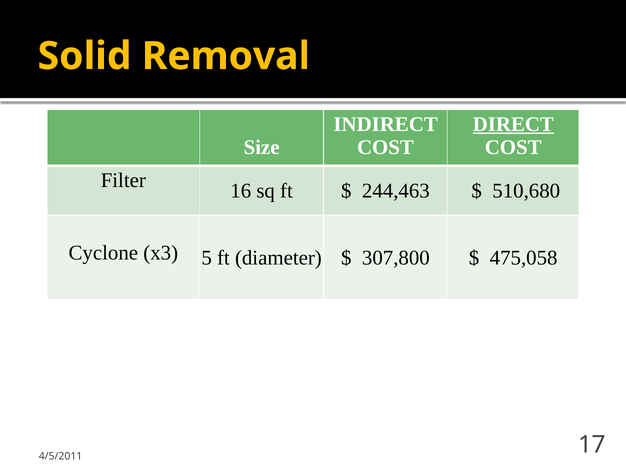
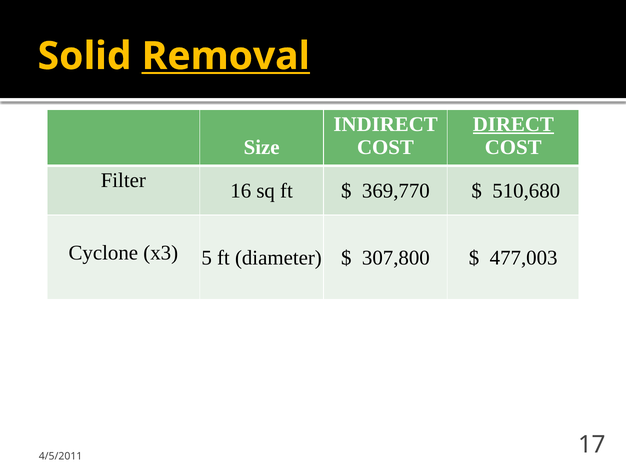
Removal underline: none -> present (226, 56)
244,463: 244,463 -> 369,770 (396, 191)
475,058: 475,058 -> 477,003 (524, 258)
